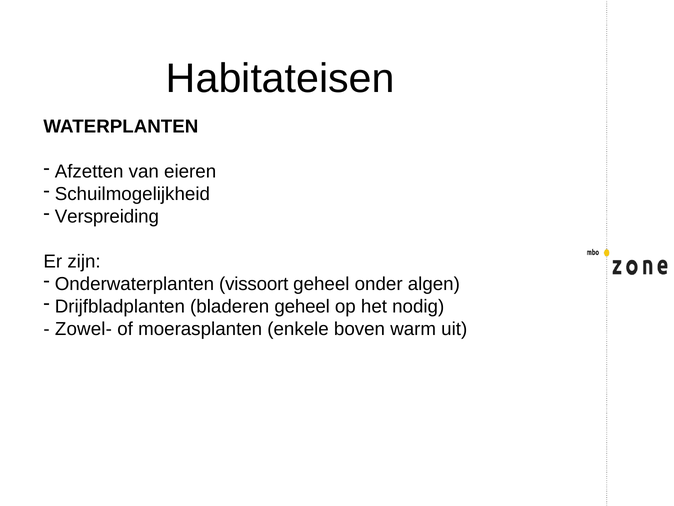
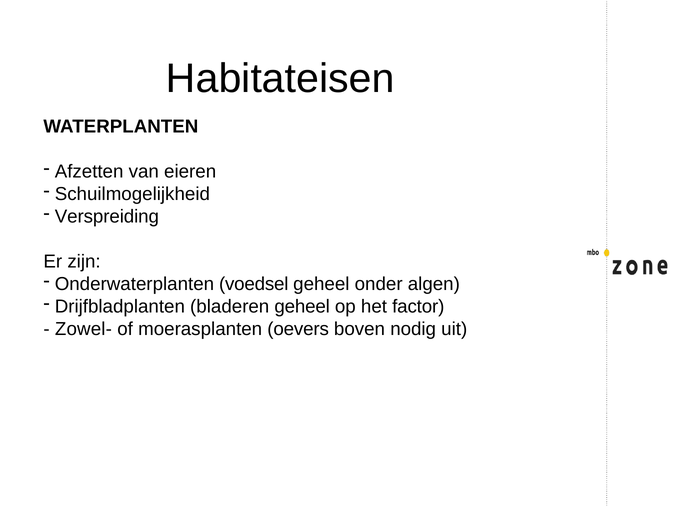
vissoort: vissoort -> voedsel (254, 284)
nodig: nodig -> factor (418, 306)
enkele: enkele -> oevers (298, 329)
warm: warm -> nodig (413, 329)
